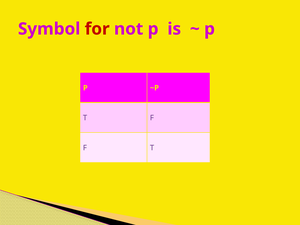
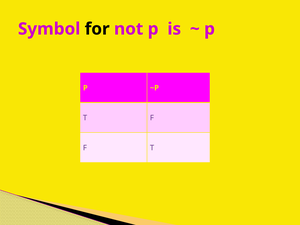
for colour: red -> black (97, 29)
